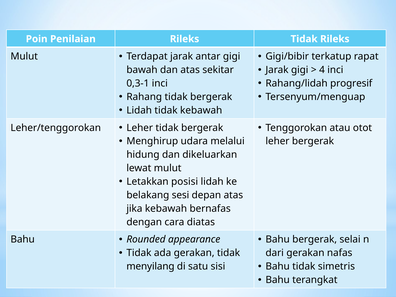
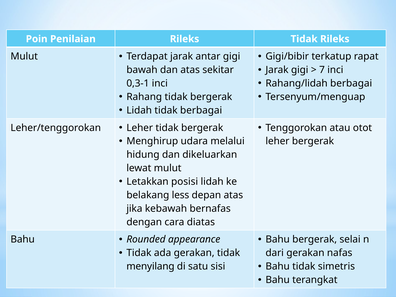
4: 4 -> 7 (322, 70)
Rahang/lidah progresif: progresif -> berbagai (351, 83)
tidak kebawah: kebawah -> berbagai (201, 110)
sesi: sesi -> less (181, 195)
